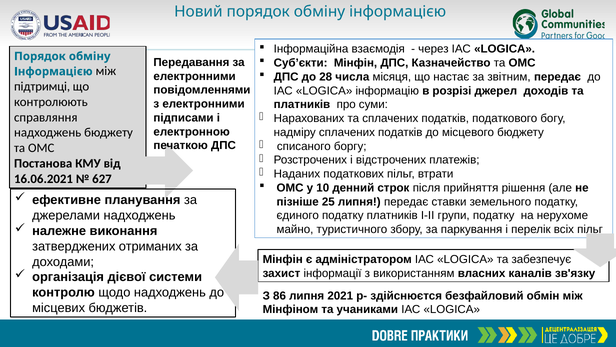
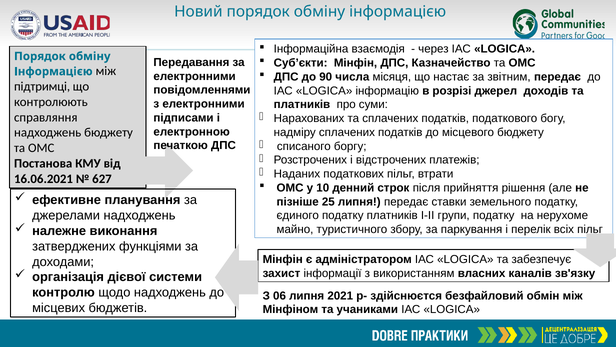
28: 28 -> 90 (326, 77)
отриманих: отриманих -> функціями (150, 246)
86: 86 -> 06 (280, 295)
